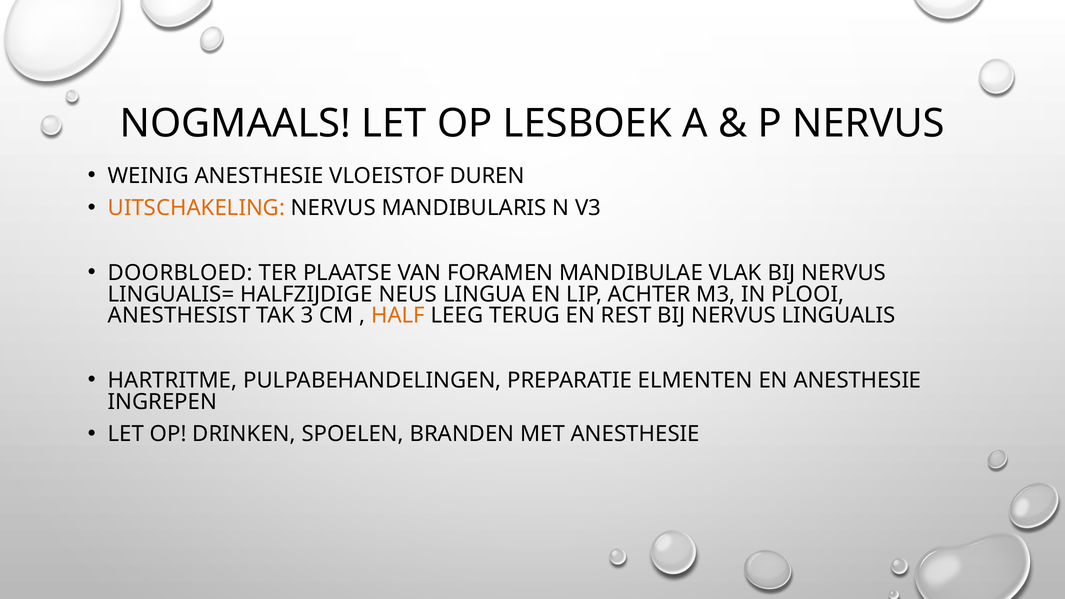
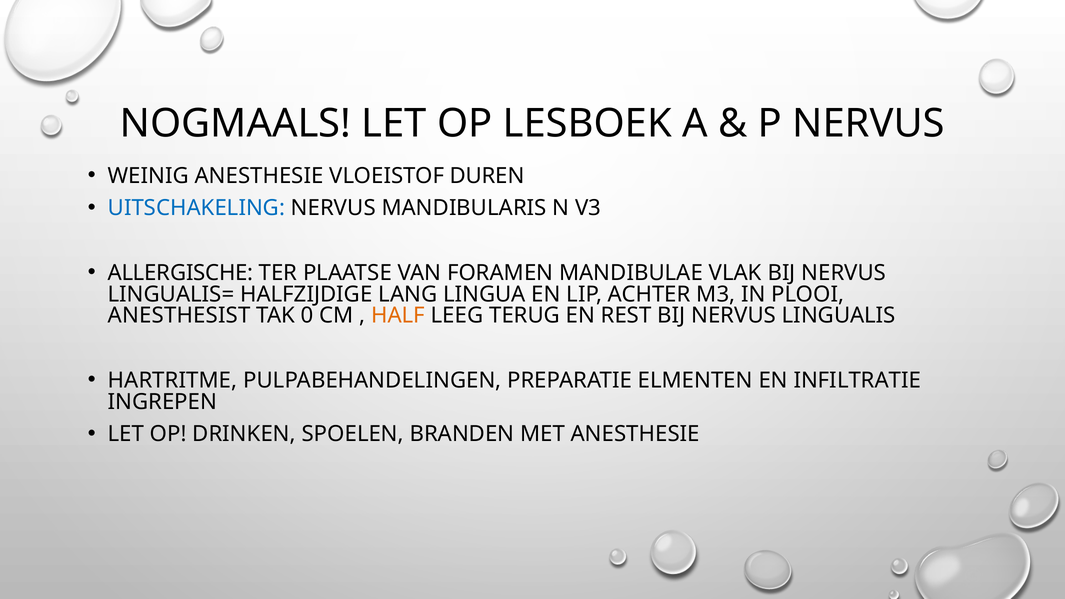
UITSCHAKELING colour: orange -> blue (196, 208)
DOORBLOED: DOORBLOED -> ALLERGISCHE (180, 273)
NEUS: NEUS -> LANG (408, 294)
3: 3 -> 0 (307, 316)
EN ANESTHESIE: ANESTHESIE -> INFILTRATIE (857, 380)
